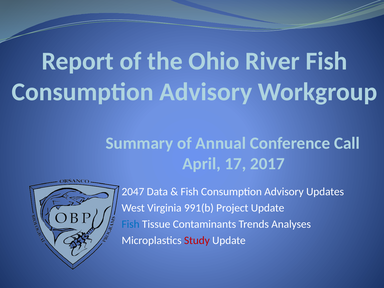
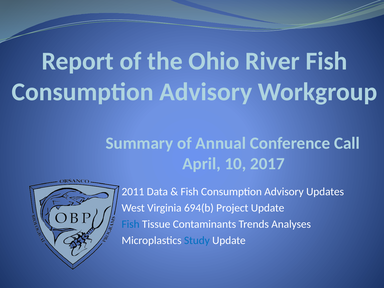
17: 17 -> 10 (235, 164)
2047: 2047 -> 2011 (133, 192)
991(b: 991(b -> 694(b (199, 208)
Study colour: red -> blue (197, 240)
